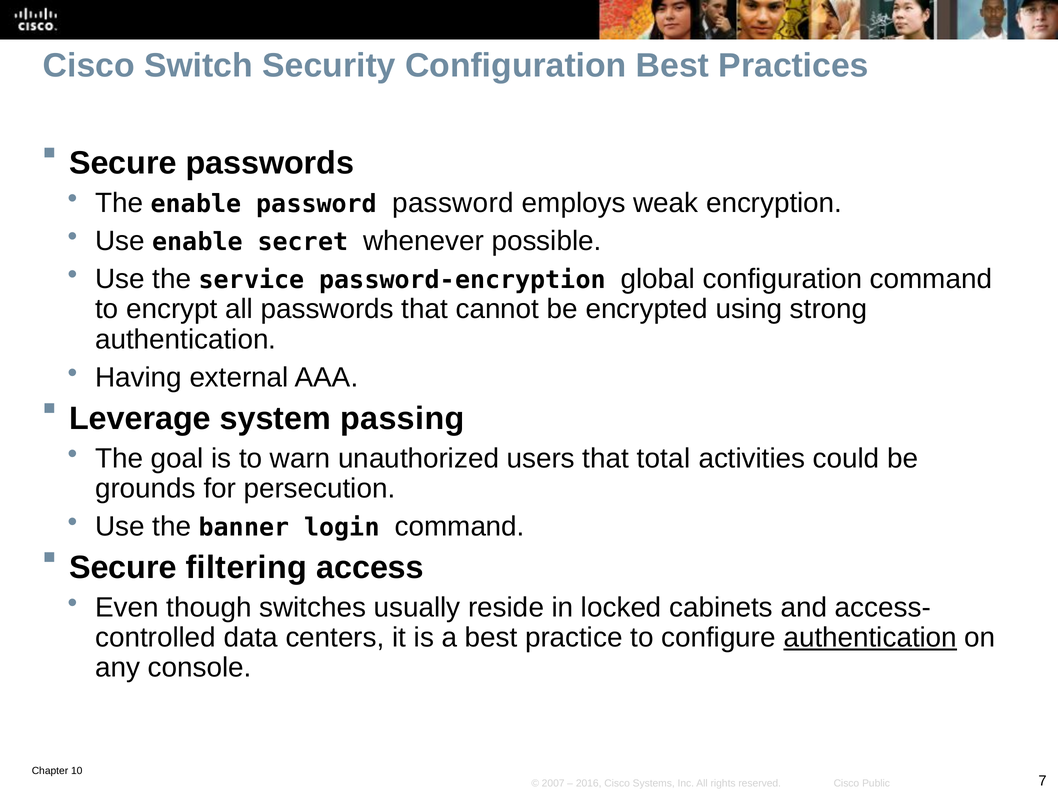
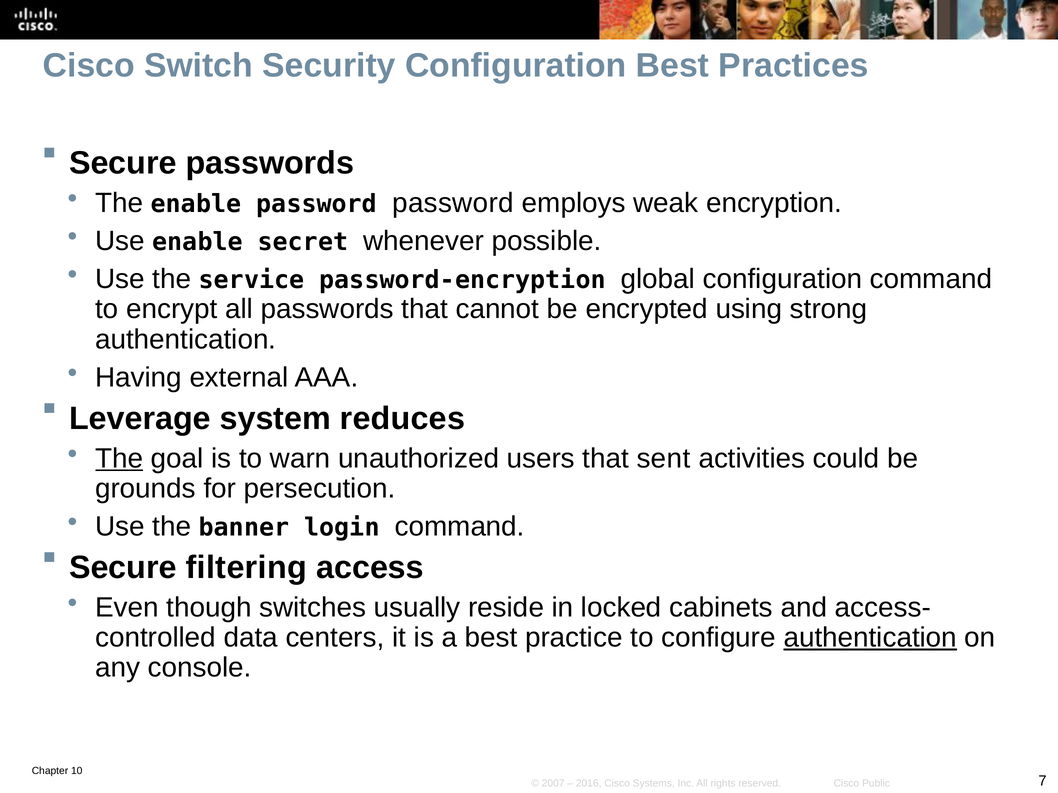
passing: passing -> reduces (402, 419)
The underline: none -> present (119, 459)
total: total -> sent (664, 459)
